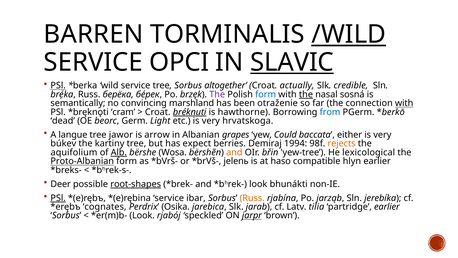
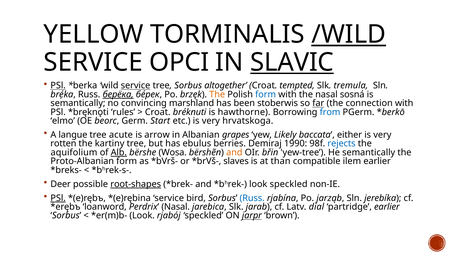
BARREN: BARREN -> YELLOW (94, 34)
service underline: none -> present (136, 85)
actually: actually -> tempted (297, 85)
credible: credible -> tremula (351, 85)
берёка underline: none -> present (118, 94)
The colour: purple -> orange (217, 94)
the underline: present -> none (306, 94)
otraženie: otraženie -> stoberwis (278, 103)
far underline: none -> present (318, 103)
with underline: present -> none (404, 103)
cram: cram -> rules (123, 112)
bréknuti underline: present -> none (190, 112)
dead: dead -> elmo (63, 121)
Light: Light -> Start (160, 121)
jawor: jawor -> acute (121, 135)
Could: Could -> Likely (285, 135)
búkev: búkev -> rotten (63, 143)
expect: expect -> ebulus (197, 143)
1994: 1994 -> 1990 (296, 143)
rejects colour: orange -> blue (342, 143)
He lexicological: lexicological -> semantically (369, 152)
Proto-Albanian underline: present -> none (82, 161)
jelenь: jelenь -> slaves (236, 161)
haso: haso -> than (281, 161)
hlyn: hlyn -> ilem (352, 161)
look bhunákti: bhunákti -> speckled (289, 184)
ibar: ibar -> bird (196, 198)
Russ colour: orange -> blue (252, 198)
cognates: cognates -> loanword (105, 207)
Perdrix Osika: Osika -> Nasal (176, 207)
tilia: tilia -> dial (316, 207)
